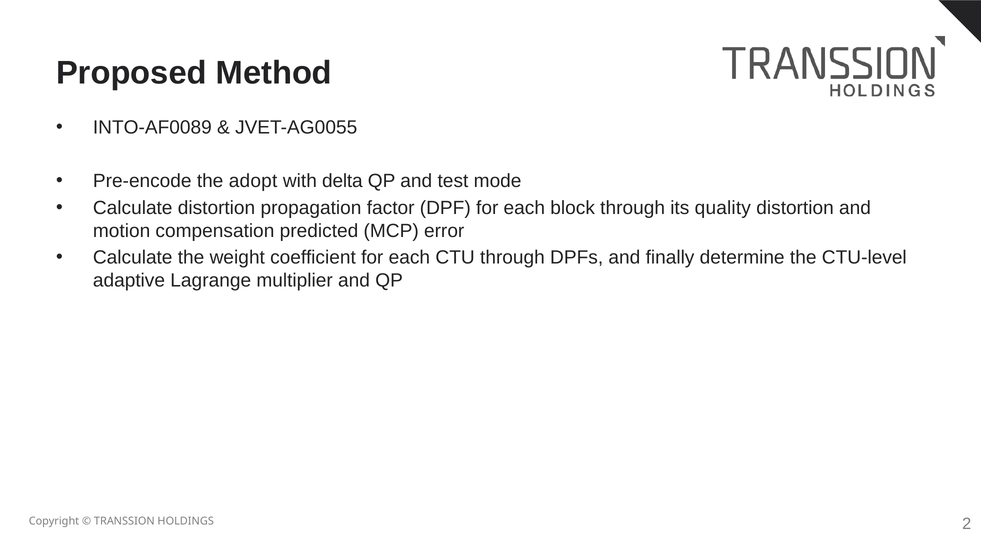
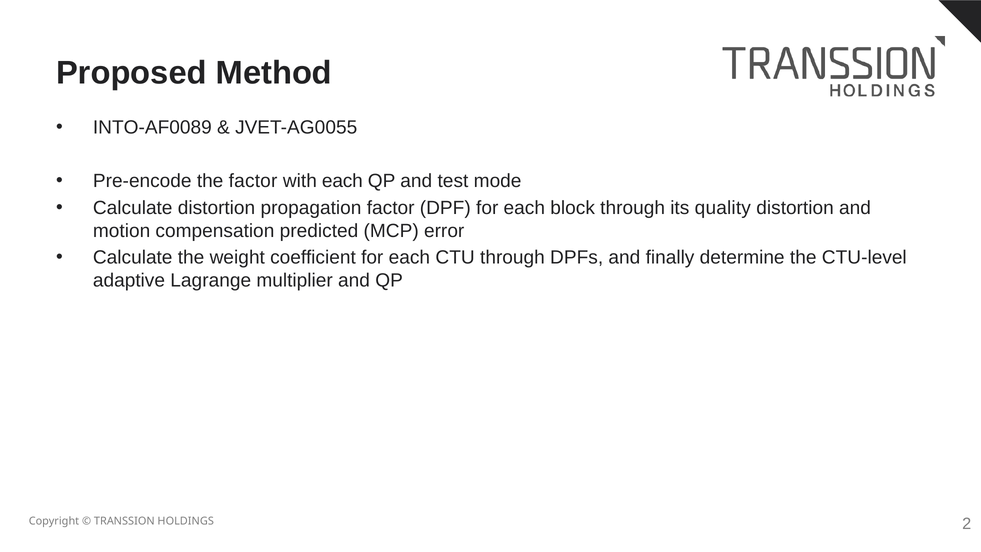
the adopt: adopt -> factor (253, 181)
with delta: delta -> each (342, 181)
